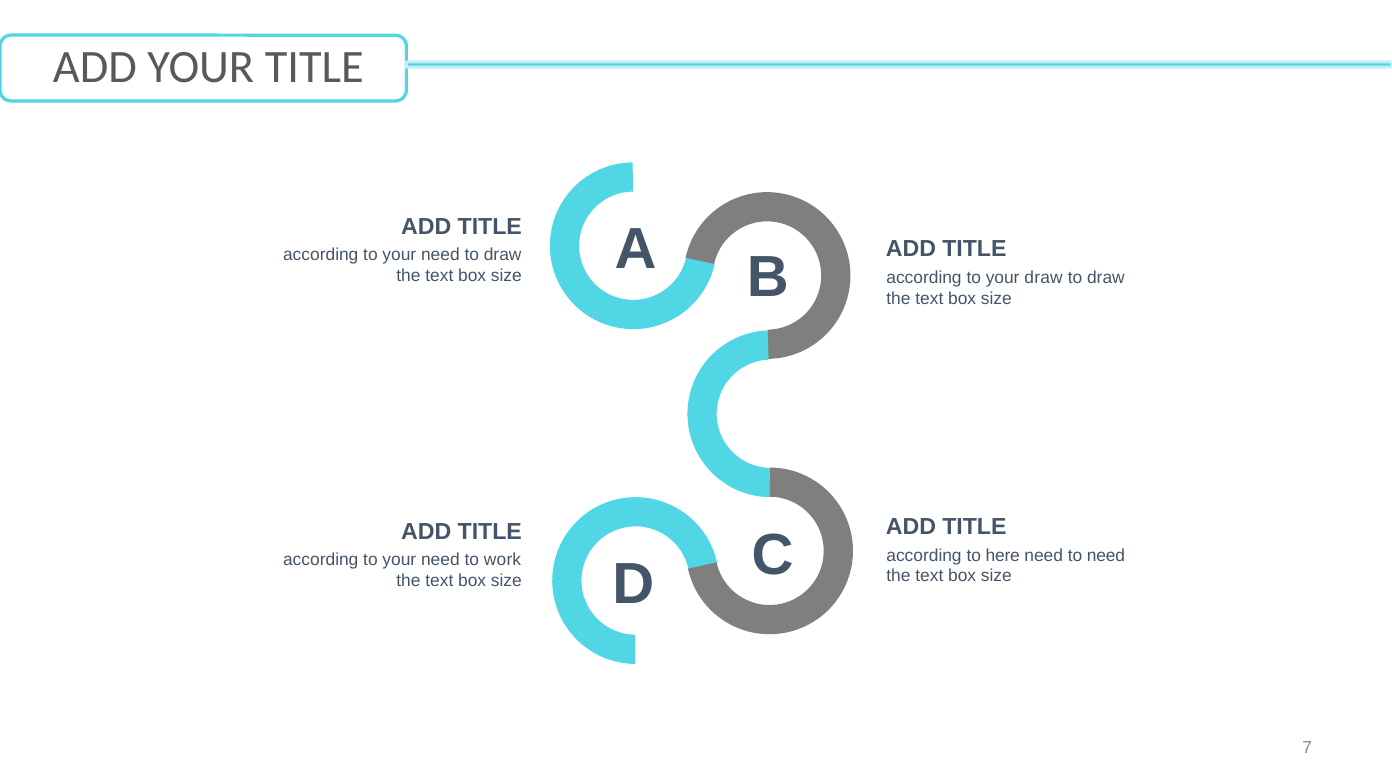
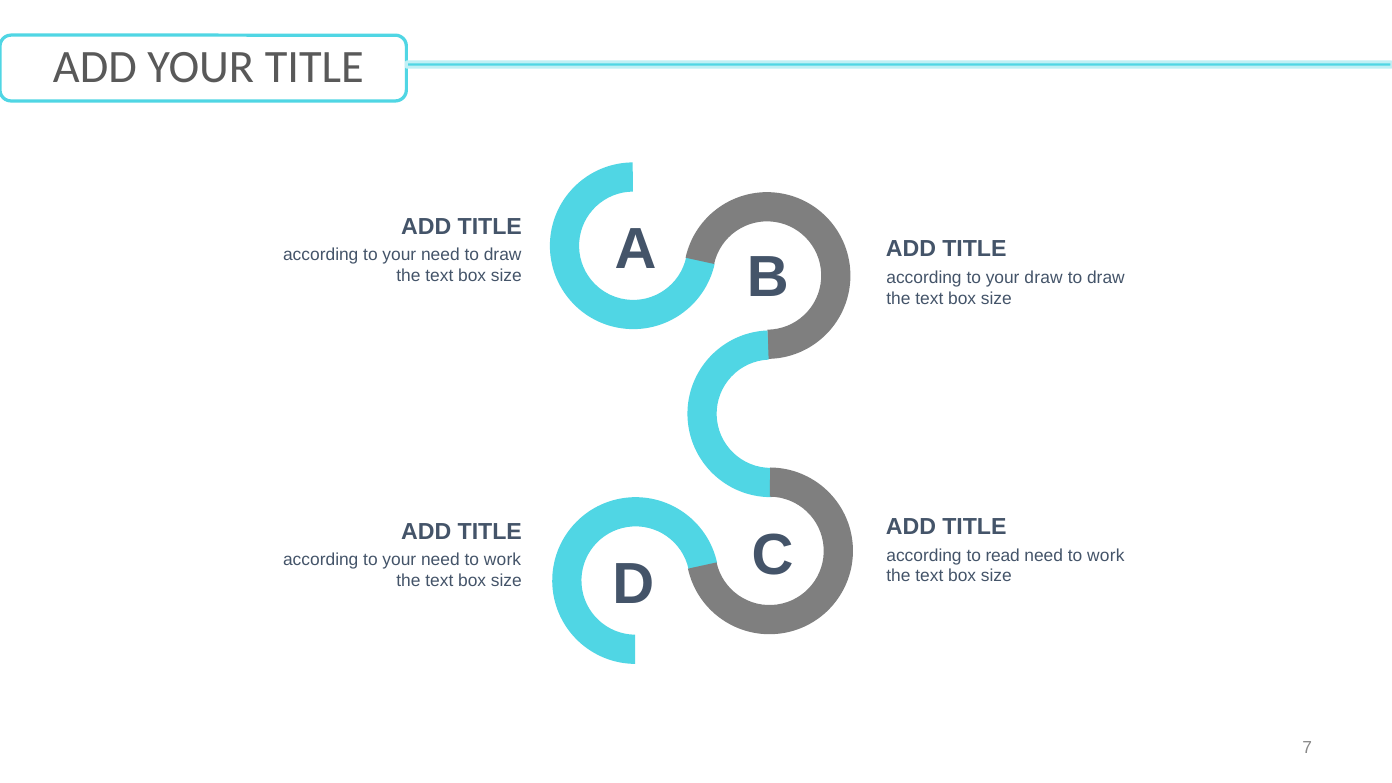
here: here -> read (1003, 555)
need: need -> work (1106, 555)
